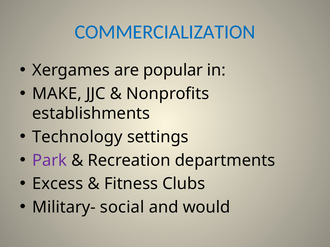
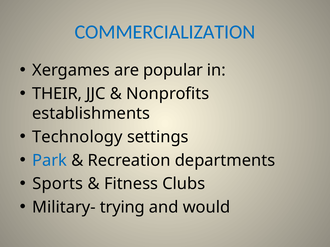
MAKE: MAKE -> THEIR (57, 94)
Park colour: purple -> blue (50, 161)
Excess: Excess -> Sports (58, 184)
social: social -> trying (122, 208)
